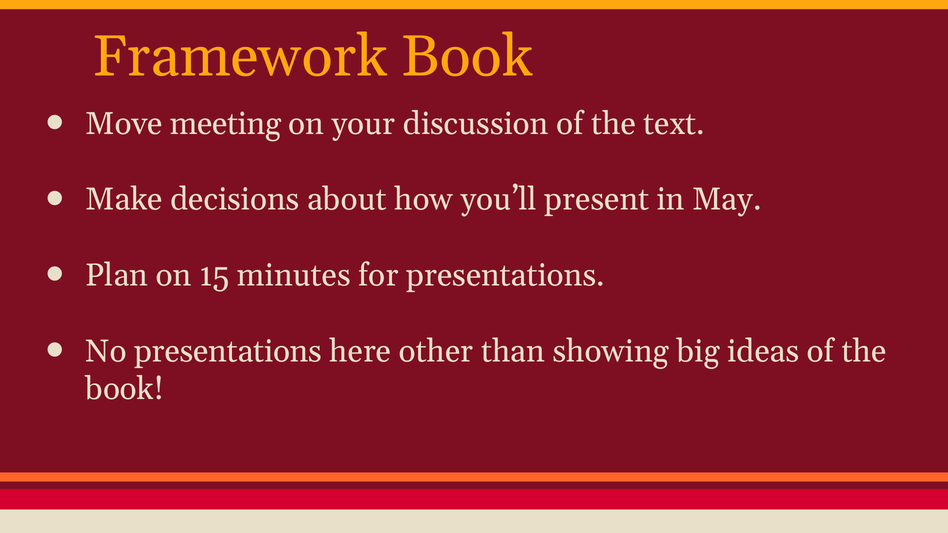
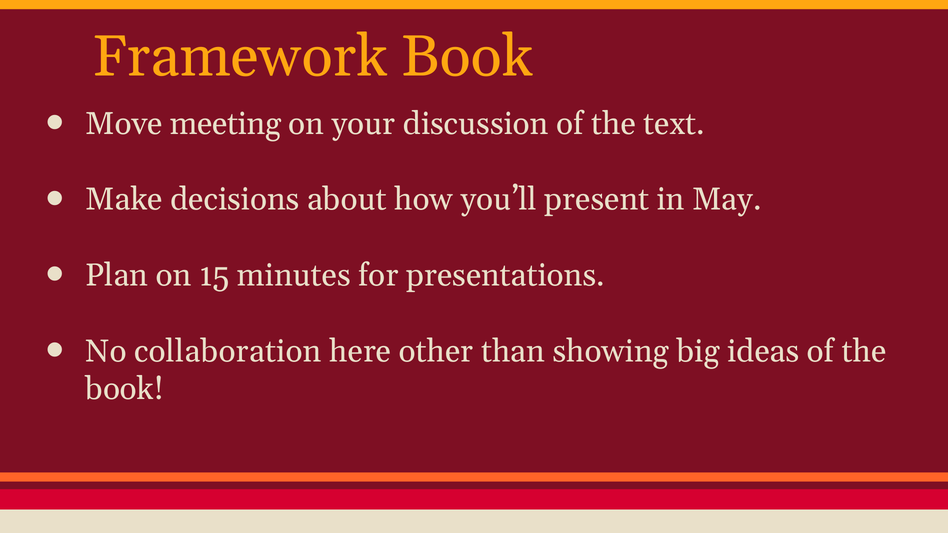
No presentations: presentations -> collaboration (228, 351)
